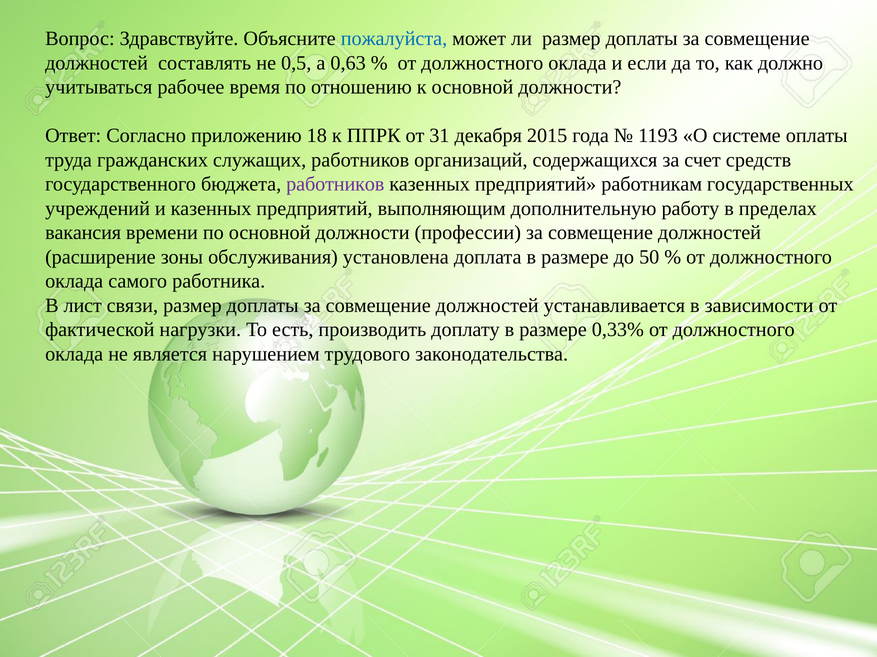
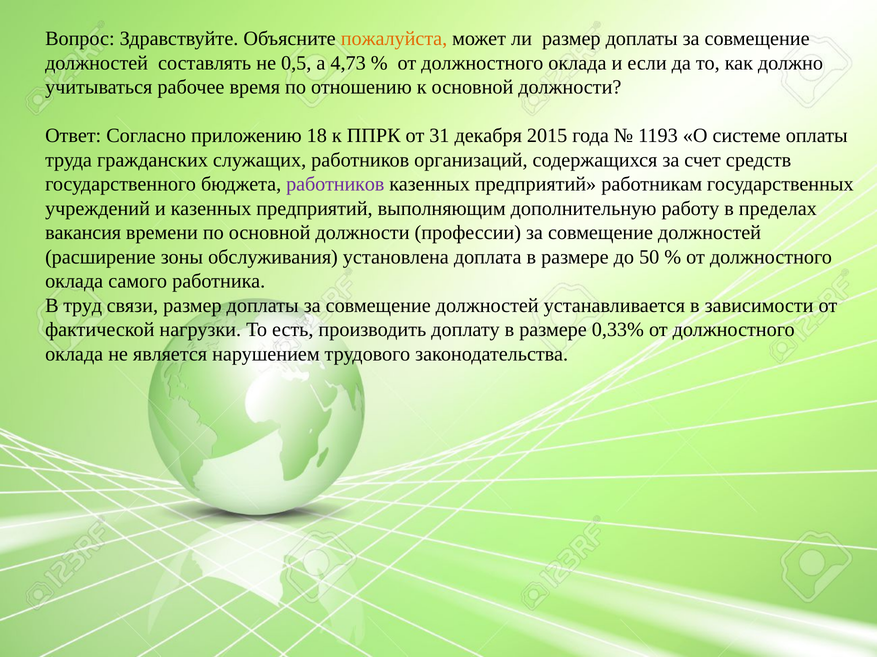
пожалуйста colour: blue -> orange (394, 39)
0,63: 0,63 -> 4,73 (348, 63)
лист: лист -> труд (83, 306)
